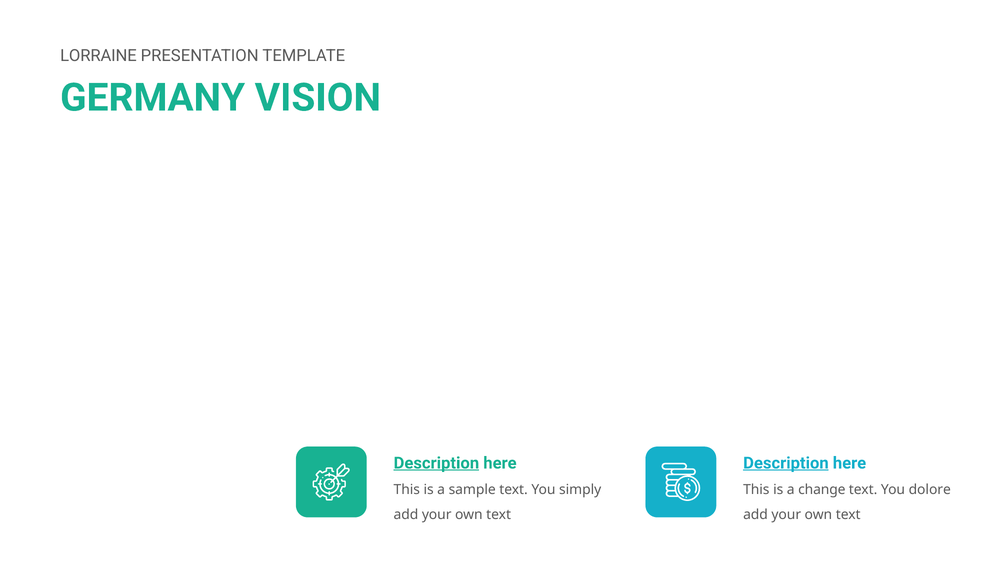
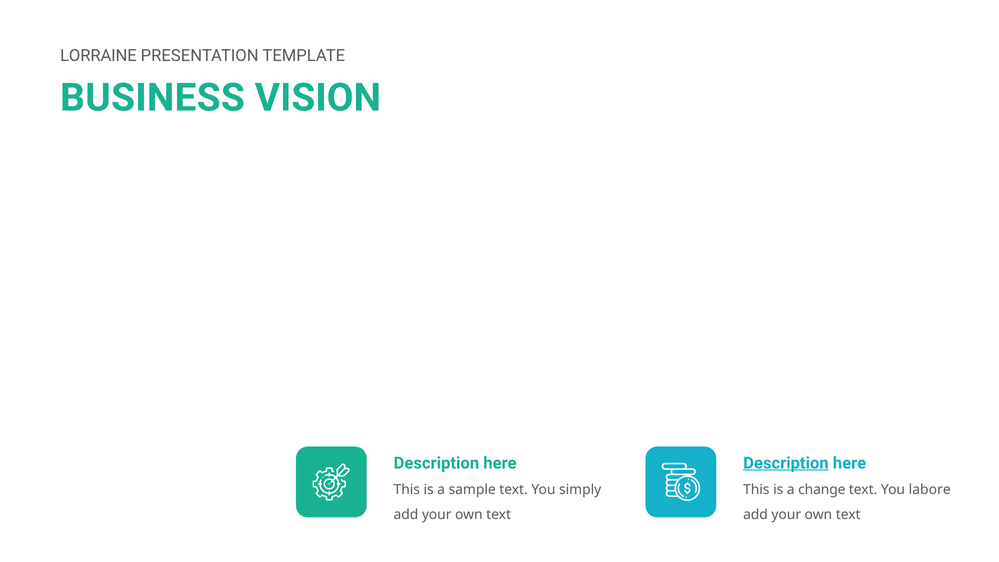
GERMANY: GERMANY -> BUSINESS (152, 98)
Description underline: present -> none (436, 463)
dolore: dolore -> labore (930, 490)
